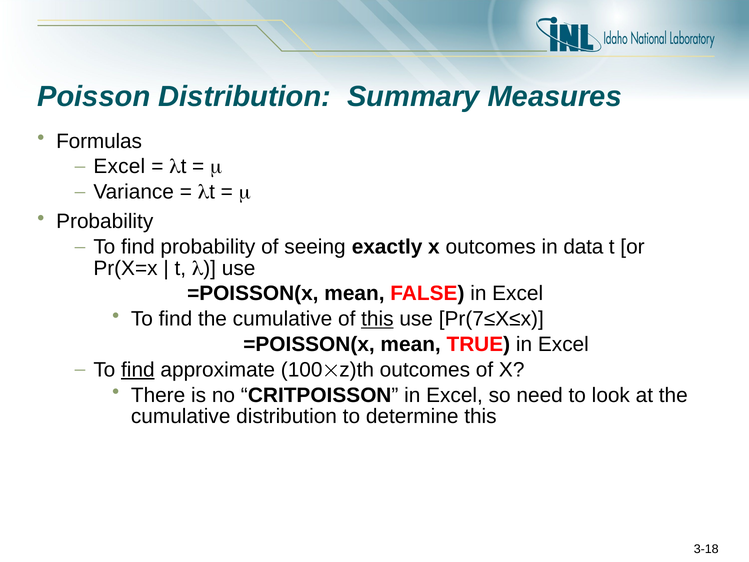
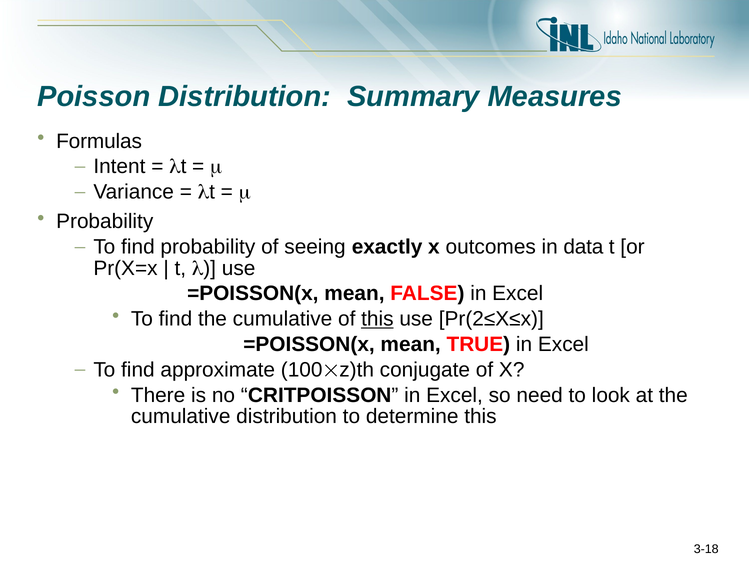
Excel: Excel -> Intent (119, 166)
Pr(7≤X≤x: Pr(7≤X≤x -> Pr(2≤X≤x (491, 319)
find underline: present -> none (138, 370)
outcomes: outcomes -> conjugate (425, 370)
